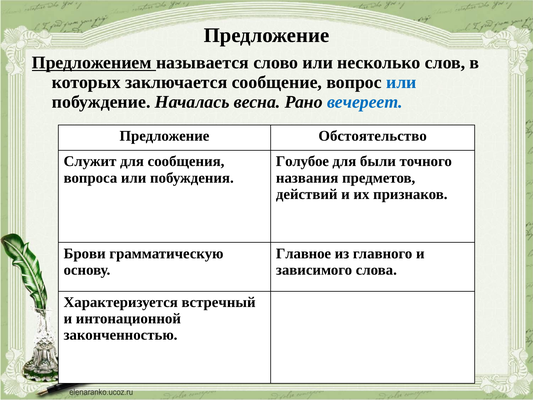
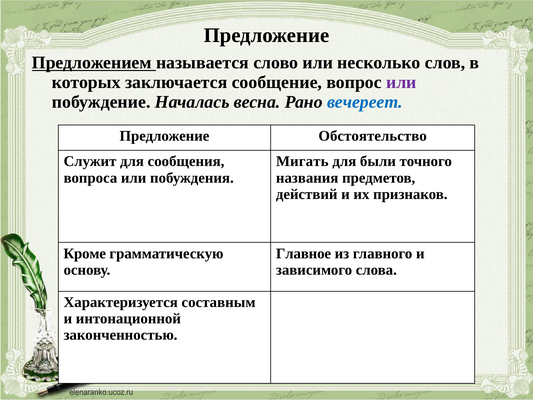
или colour: blue -> purple (401, 82)
Голубое: Голубое -> Мигать (302, 161)
Брови: Брови -> Кроме (85, 253)
встречный: встречный -> составным (219, 302)
